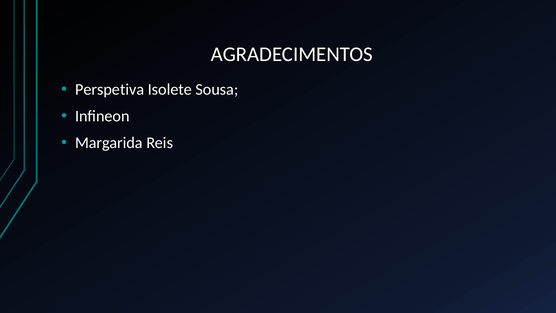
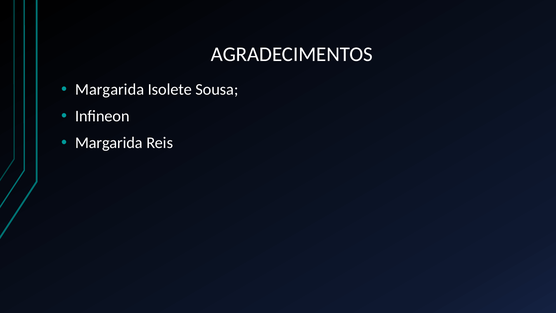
Perspetiva: Perspetiva -> Margarida (110, 89)
